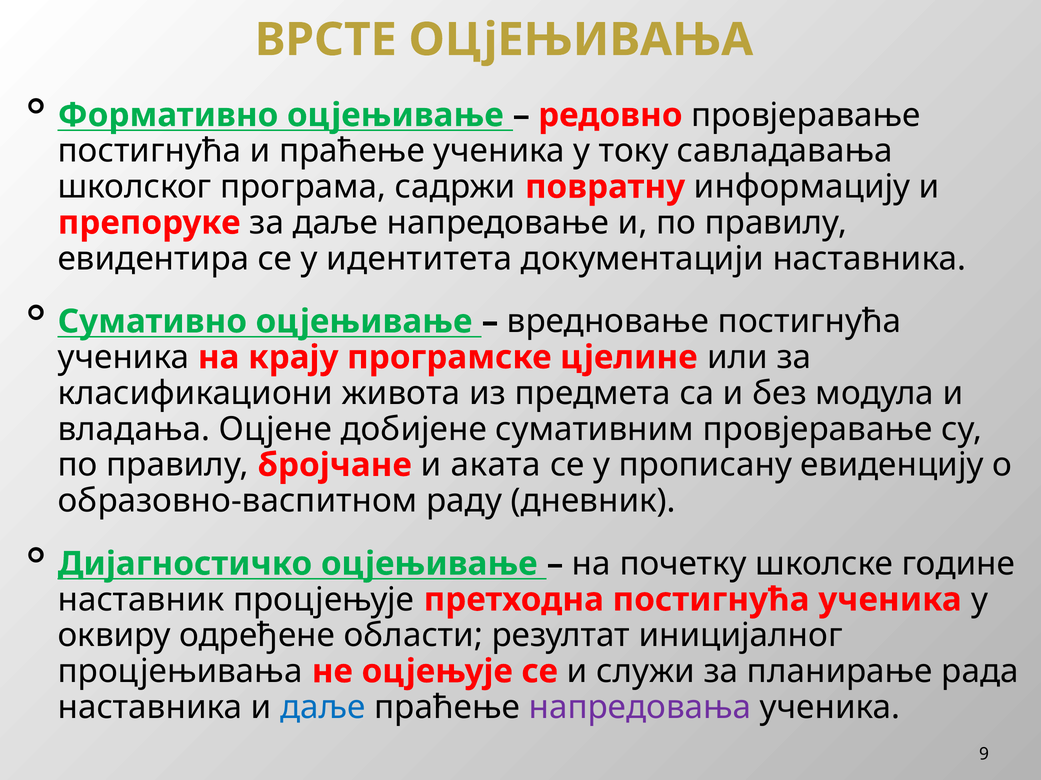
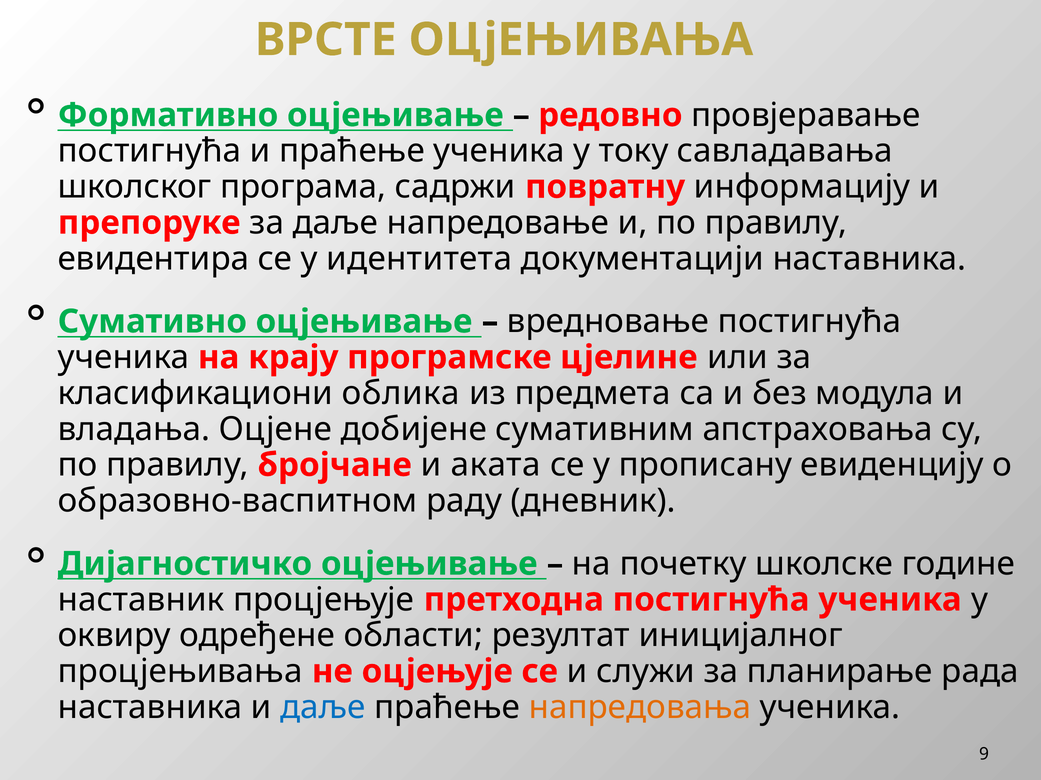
живота: живота -> облика (401, 394)
сумативним провјеравање: провјеравање -> апстраховања (818, 430)
напредовања colour: purple -> orange (640, 708)
